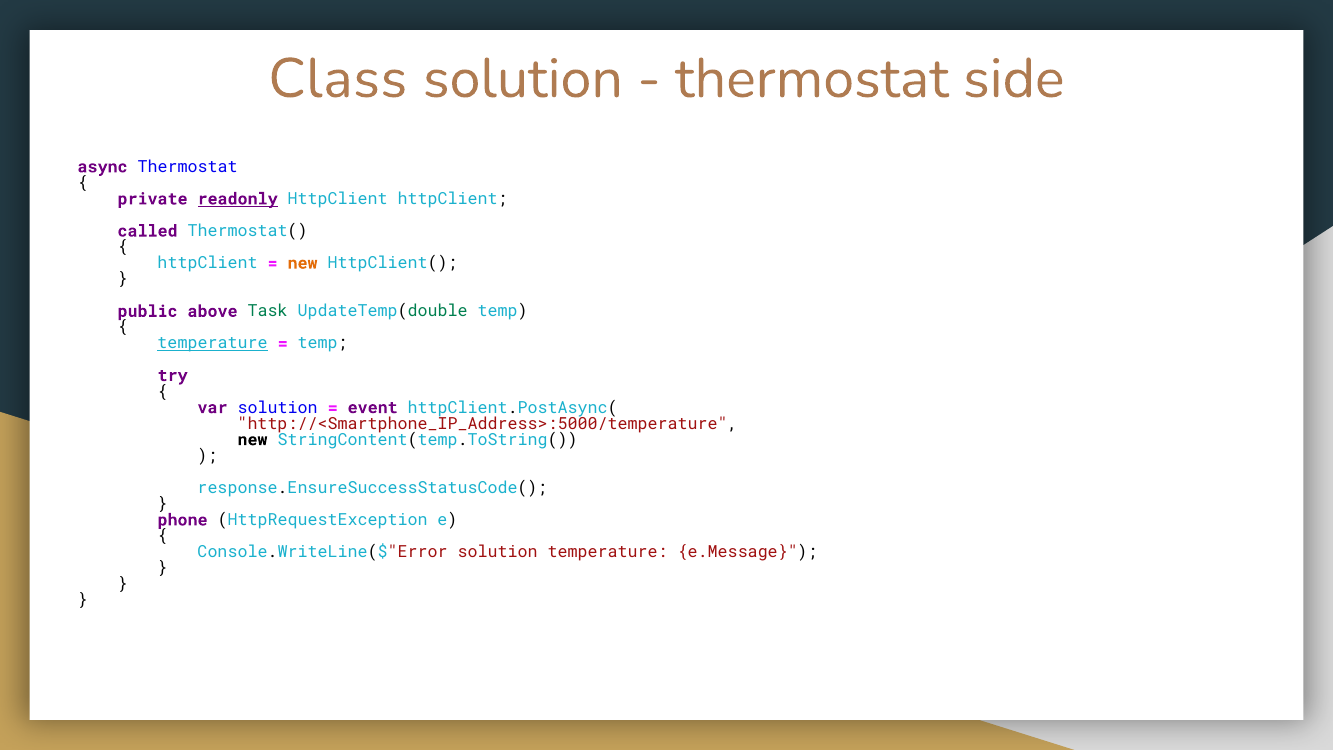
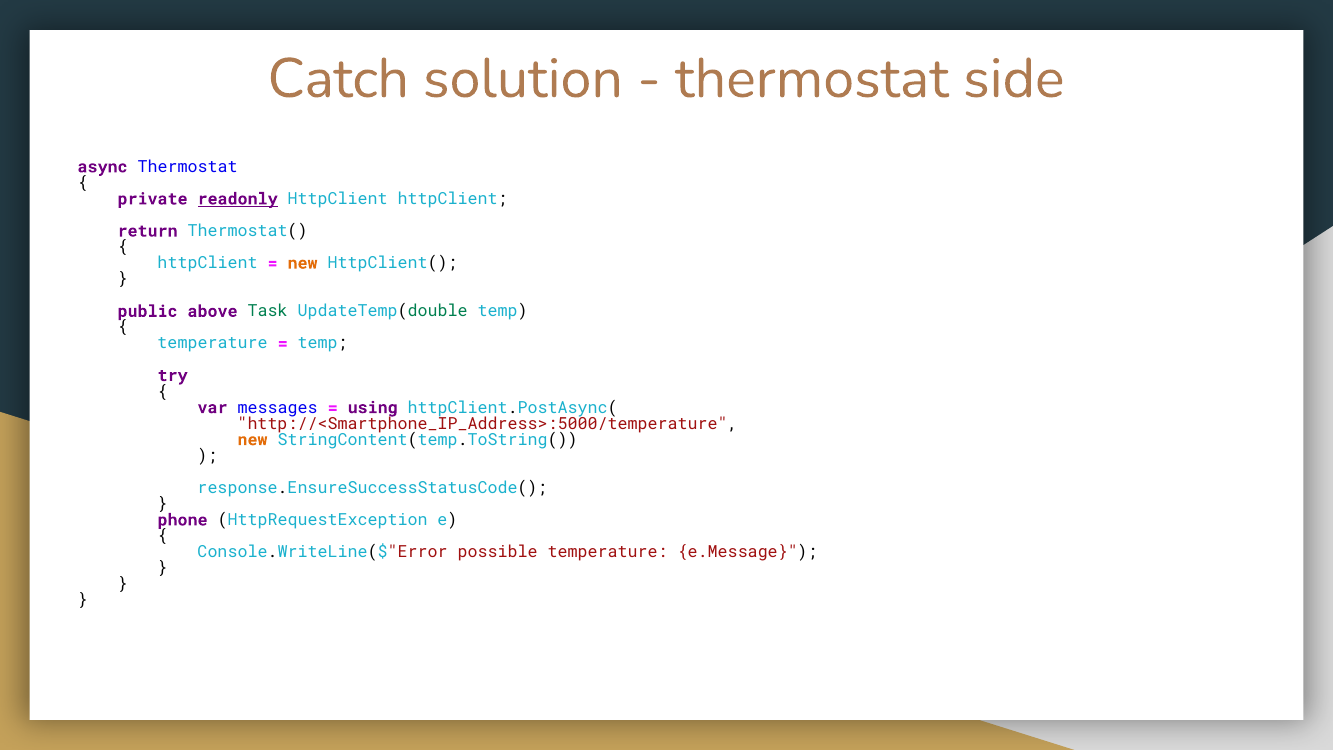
Class: Class -> Catch (338, 79)
called: called -> return (148, 231)
temperature underline: present -> none (213, 343)
var solution: solution -> messages (278, 408)
event: event -> using (373, 408)
new colour: black -> orange (252, 440)
Console.WriteLine($"Error solution: solution -> possible (498, 552)
